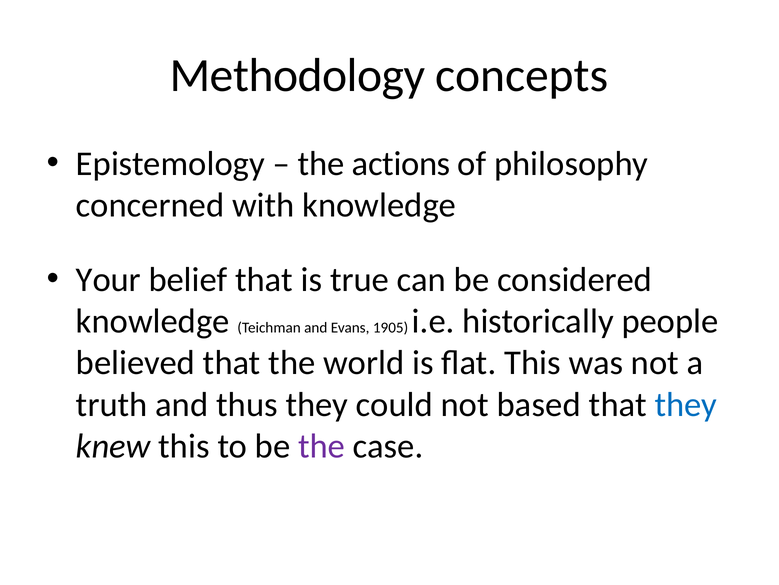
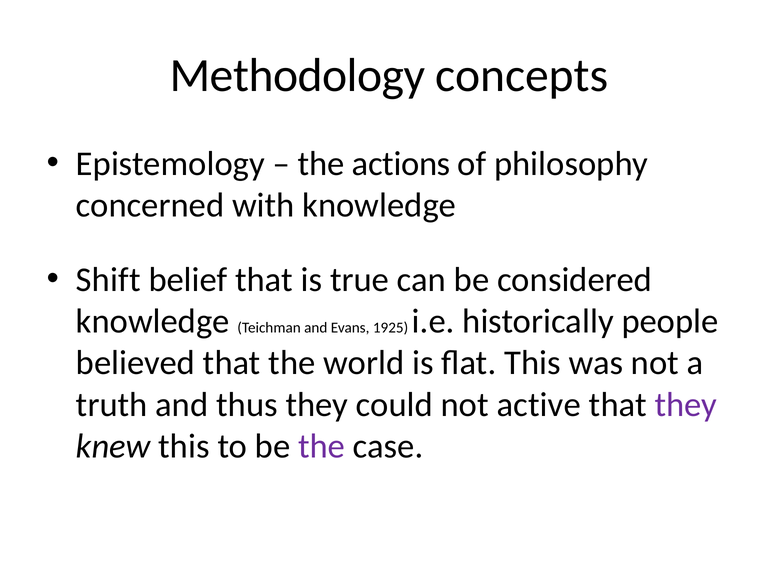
Your: Your -> Shift (108, 279)
1905: 1905 -> 1925 (391, 327)
based: based -> active (539, 404)
they colour: blue -> purple (686, 404)
